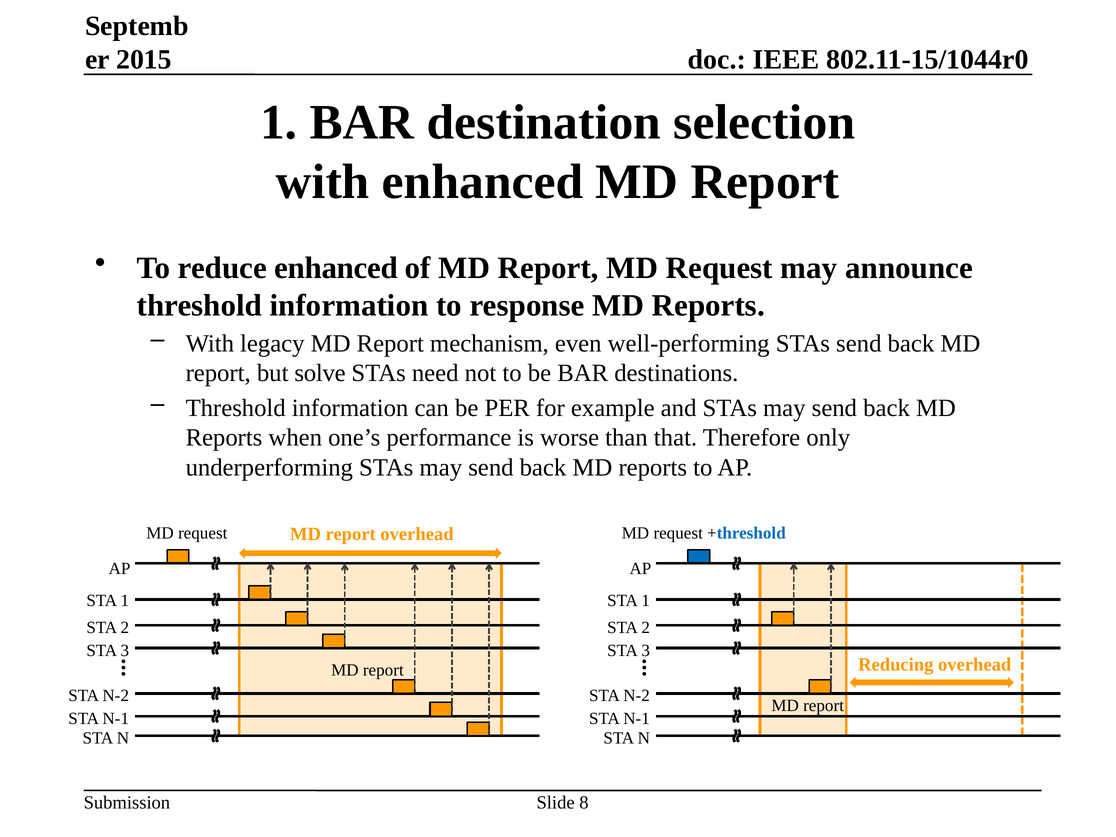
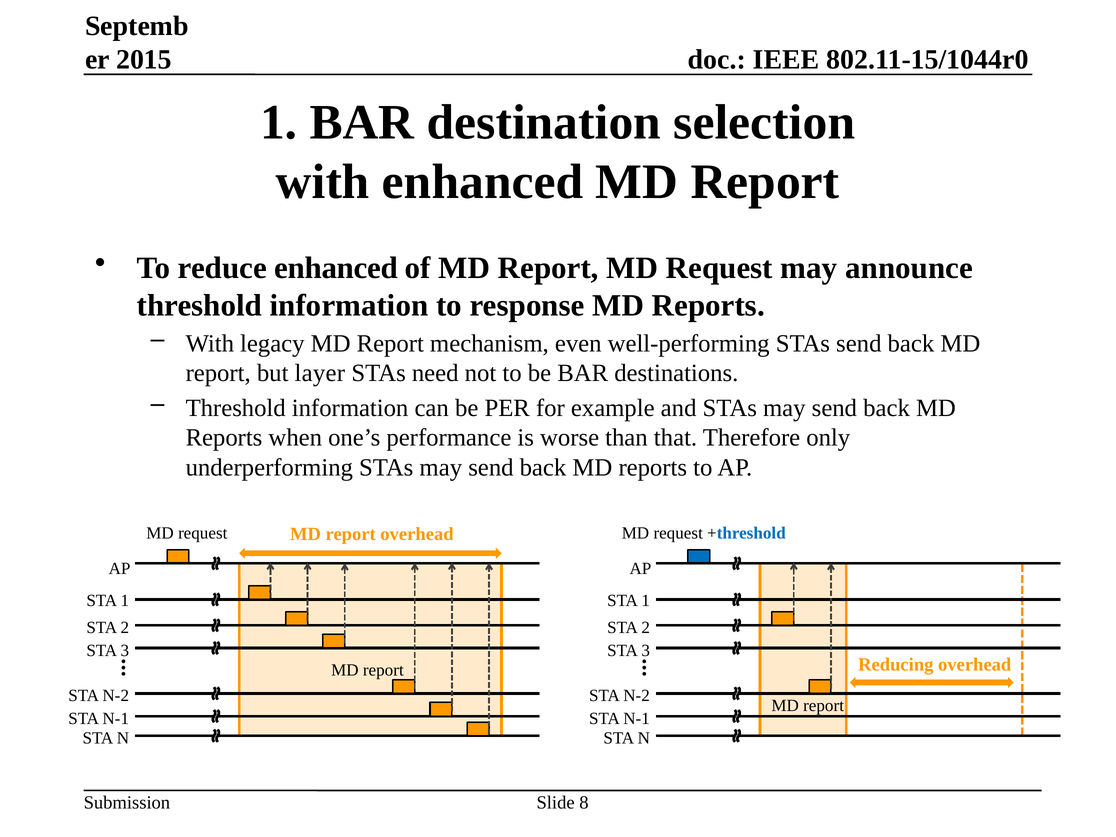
solve: solve -> layer (320, 373)
